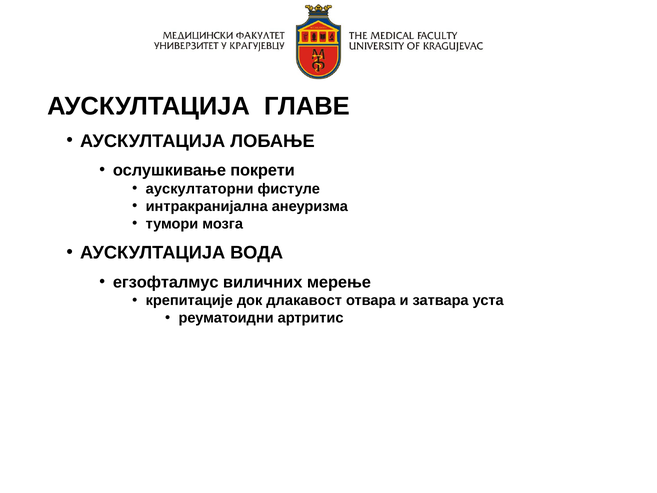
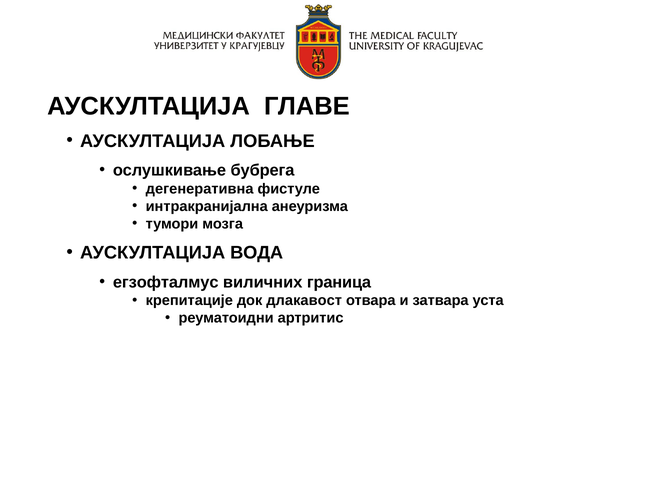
покрети: покрети -> бубрега (262, 170)
аускултаторни: аускултаторни -> дегенеративна (200, 189)
мерење: мерење -> граница (339, 282)
